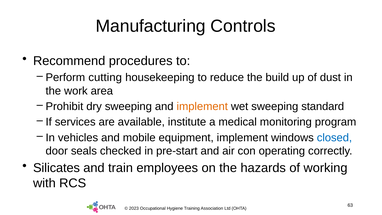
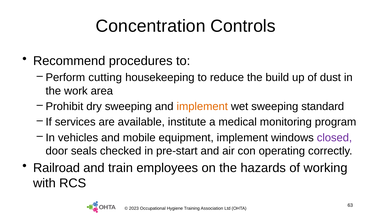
Manufacturing: Manufacturing -> Concentration (151, 26)
closed colour: blue -> purple (334, 138)
Silicates: Silicates -> Railroad (56, 168)
